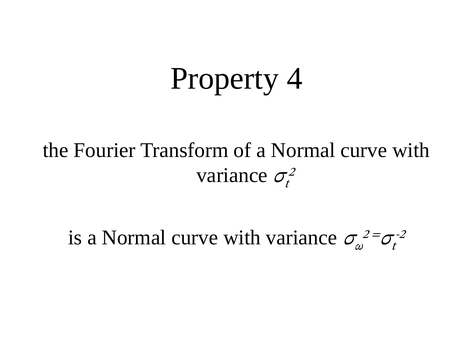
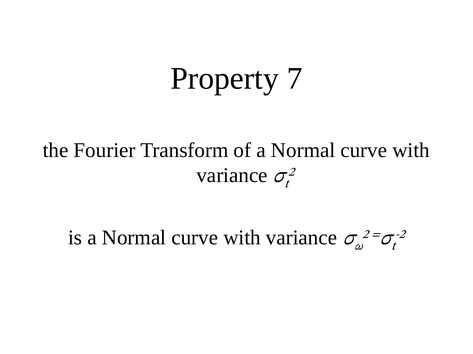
4: 4 -> 7 (295, 79)
